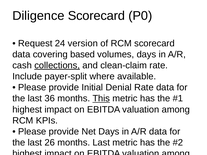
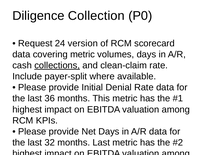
Diligence Scorecard: Scorecard -> Collection (96, 16)
covering based: based -> metric (83, 54)
This underline: present -> none (101, 99)
26: 26 -> 32 (50, 143)
